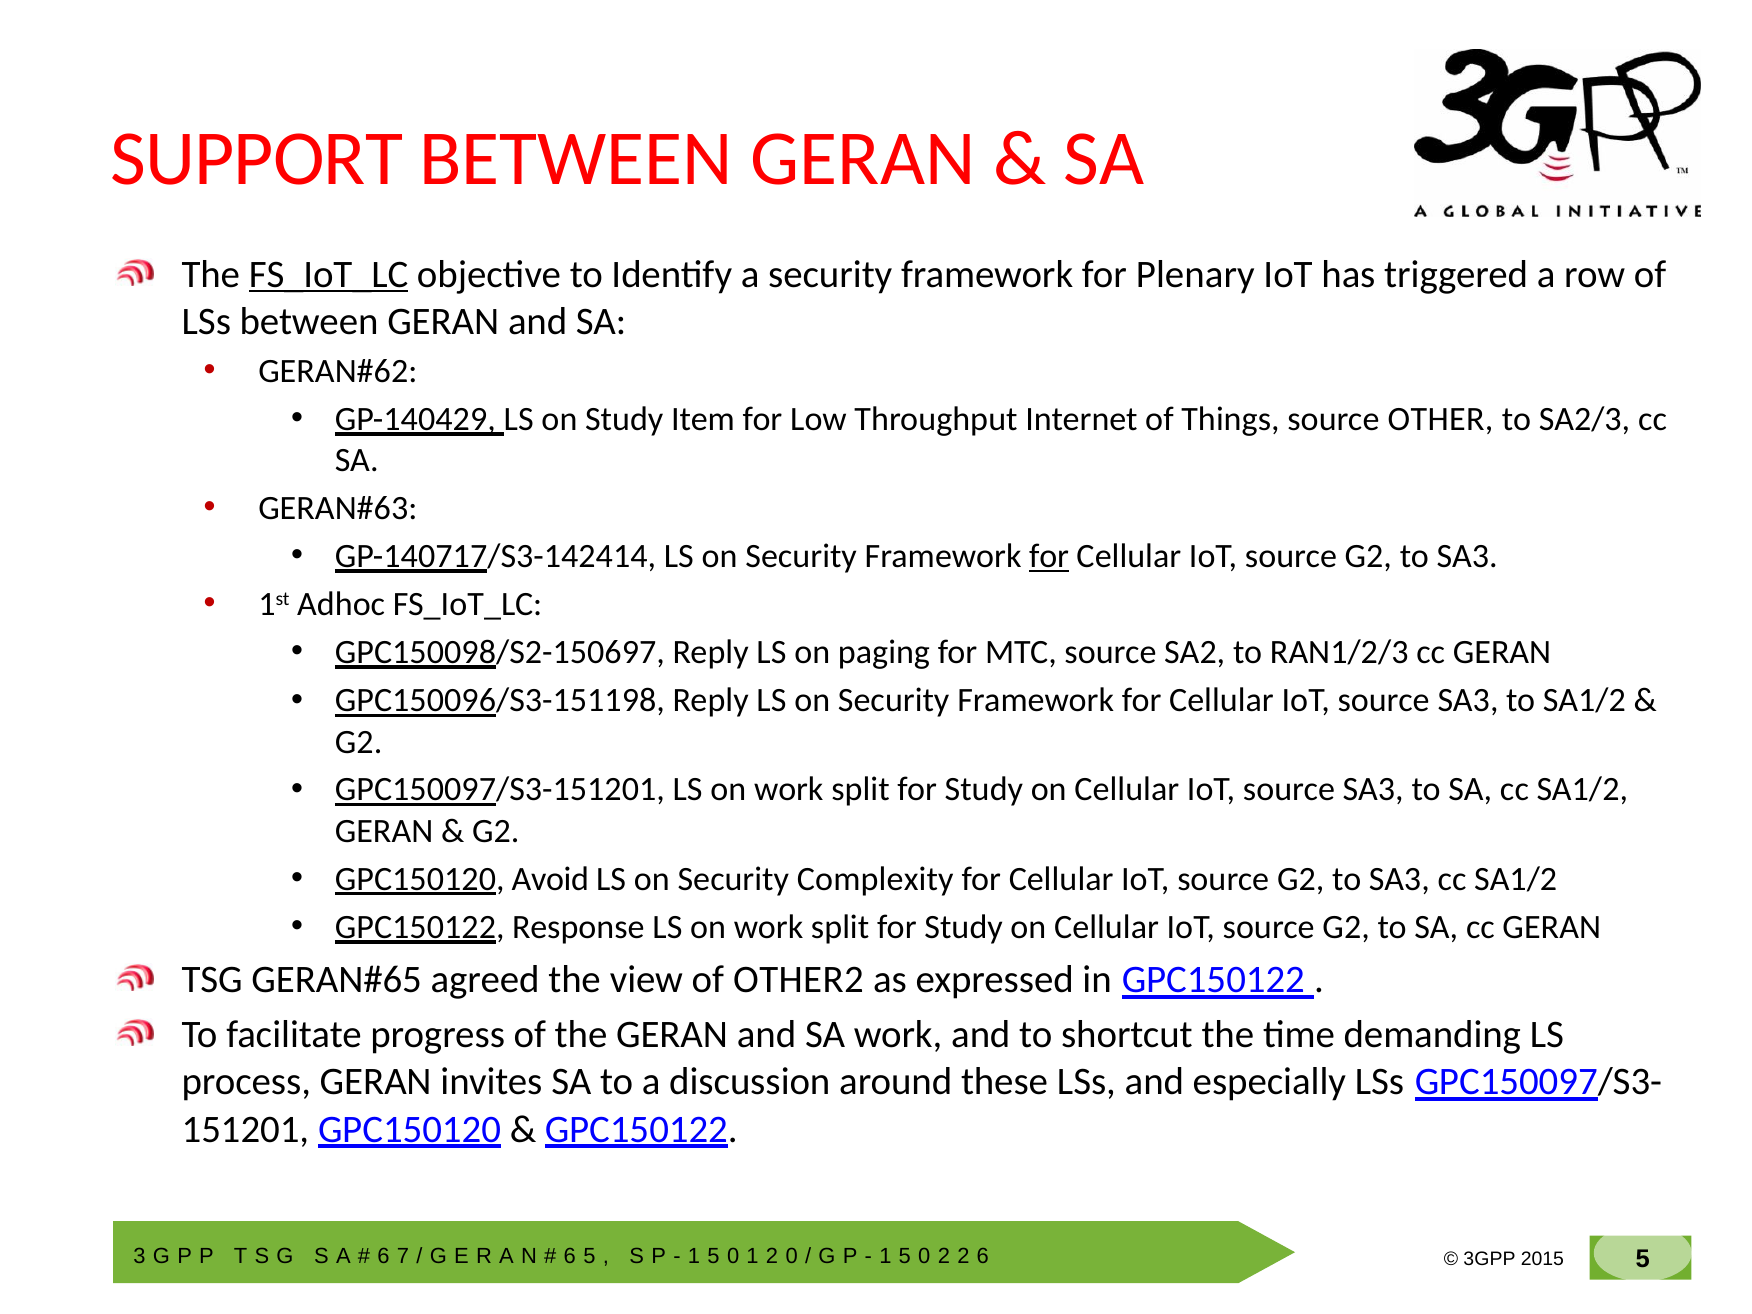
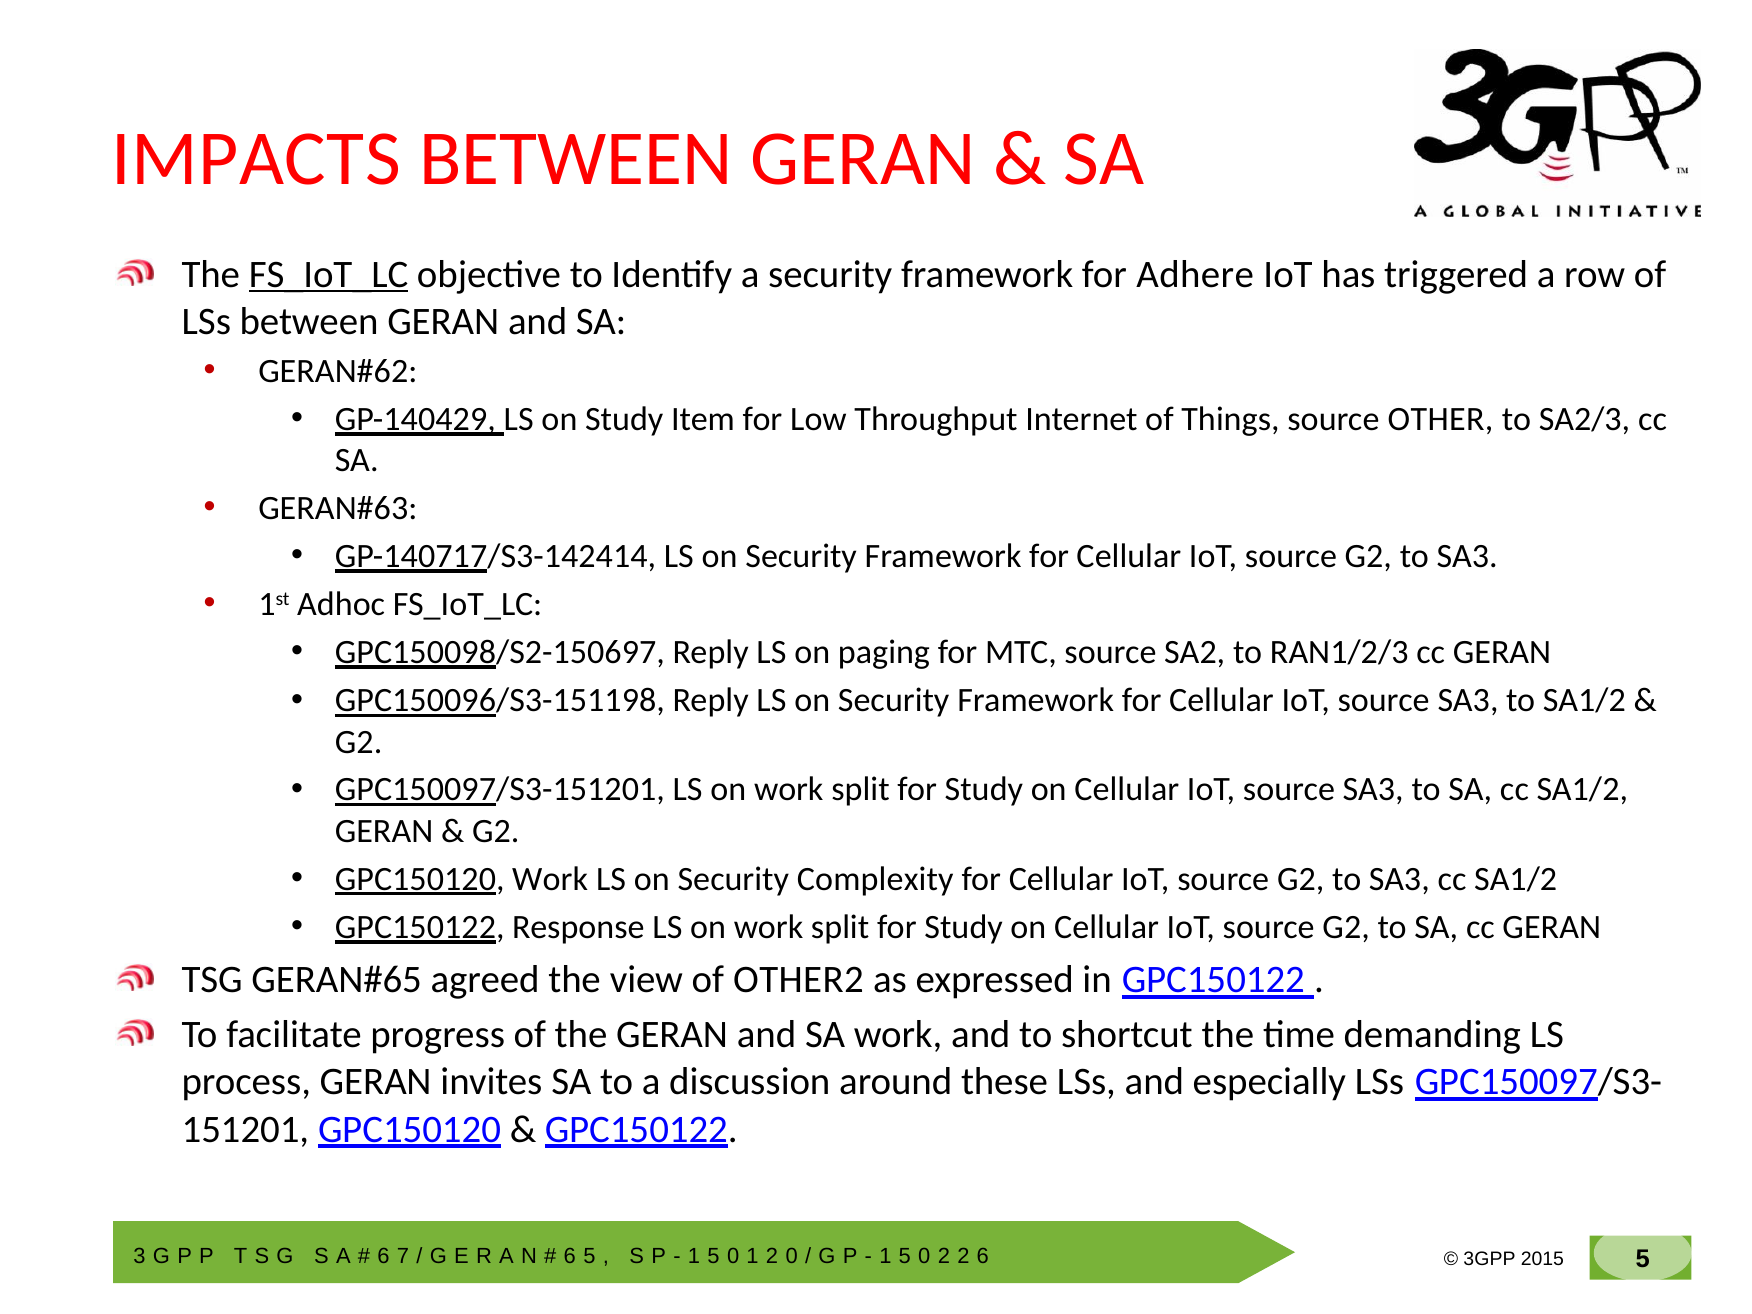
SUPPORT: SUPPORT -> IMPACTS (256, 159)
Plenary: Plenary -> Adhere (1195, 275)
for underline: present -> none (1049, 556)
GPC150120 Avoid: Avoid -> Work (550, 879)
